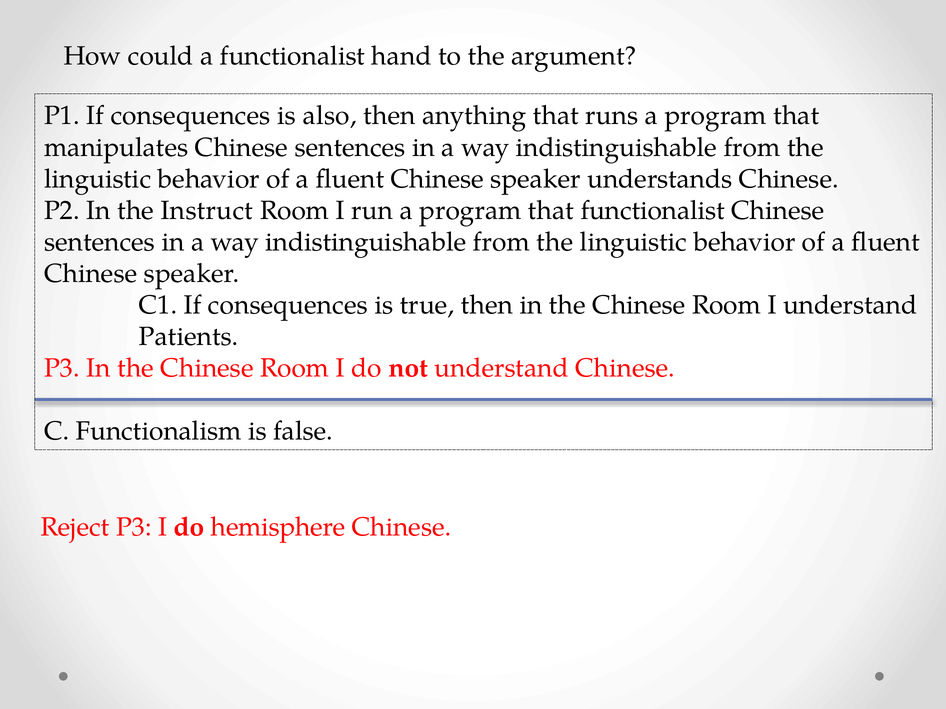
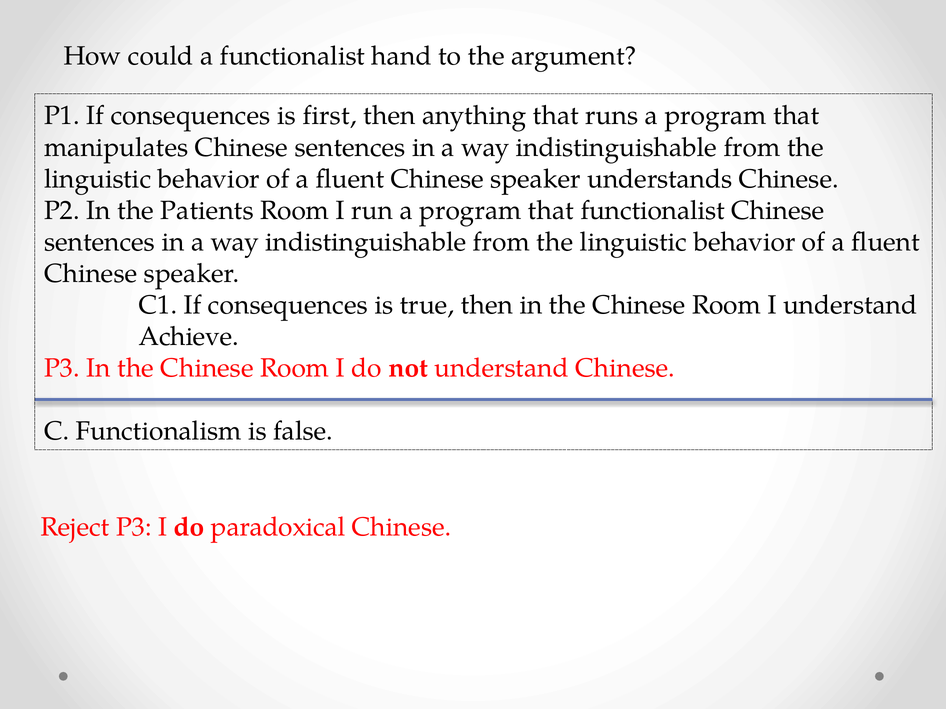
also: also -> first (330, 116)
Instruct: Instruct -> Patients (207, 211)
Patients: Patients -> Achieve (189, 337)
hemisphere: hemisphere -> paradoxical (278, 527)
